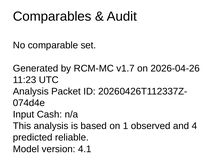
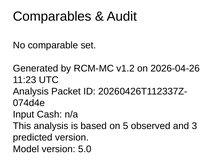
v1.7: v1.7 -> v1.2 (126, 68)
1: 1 -> 5 (126, 126)
4: 4 -> 3 (194, 126)
predicted reliable: reliable -> version (72, 137)
4.1: 4.1 -> 5.0 (85, 149)
